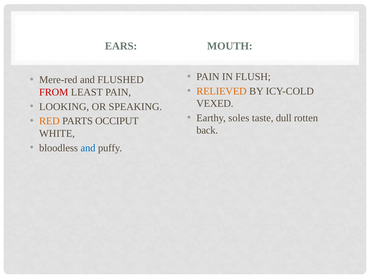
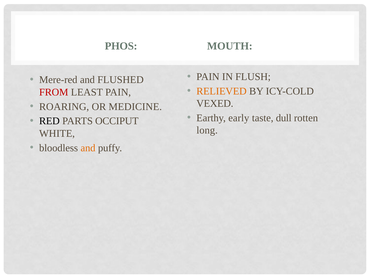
EARS: EARS -> PHOS (121, 46)
LOOKING: LOOKING -> ROARING (64, 106)
SPEAKING: SPEAKING -> MEDICINE (135, 106)
soles: soles -> early (239, 118)
RED colour: orange -> black (49, 121)
back: back -> long (207, 130)
and colour: blue -> orange (88, 148)
